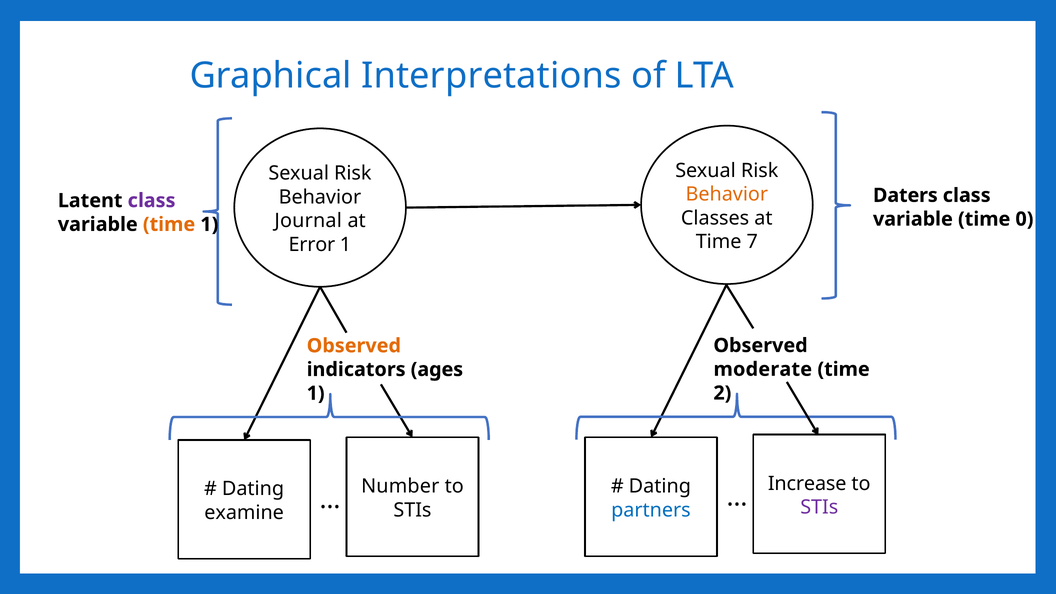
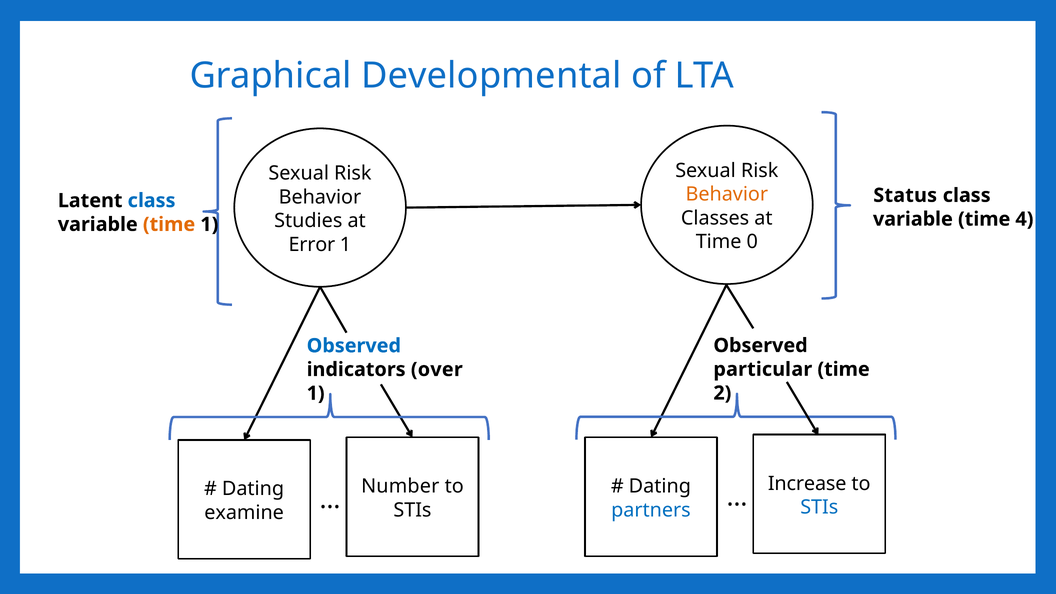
Interpretations: Interpretations -> Developmental (491, 76)
Daters: Daters -> Status (905, 195)
class colour: purple -> blue (152, 201)
Journal: Journal -> Studies (308, 221)
0: 0 -> 4 (1024, 219)
7: 7 -> 0 (752, 242)
Observed colour: orange -> blue (354, 346)
moderate: moderate -> particular (763, 369)
ages: ages -> over (437, 370)
STIs colour: purple -> blue (819, 507)
